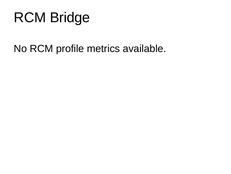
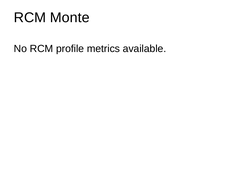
Bridge: Bridge -> Monte (70, 18)
